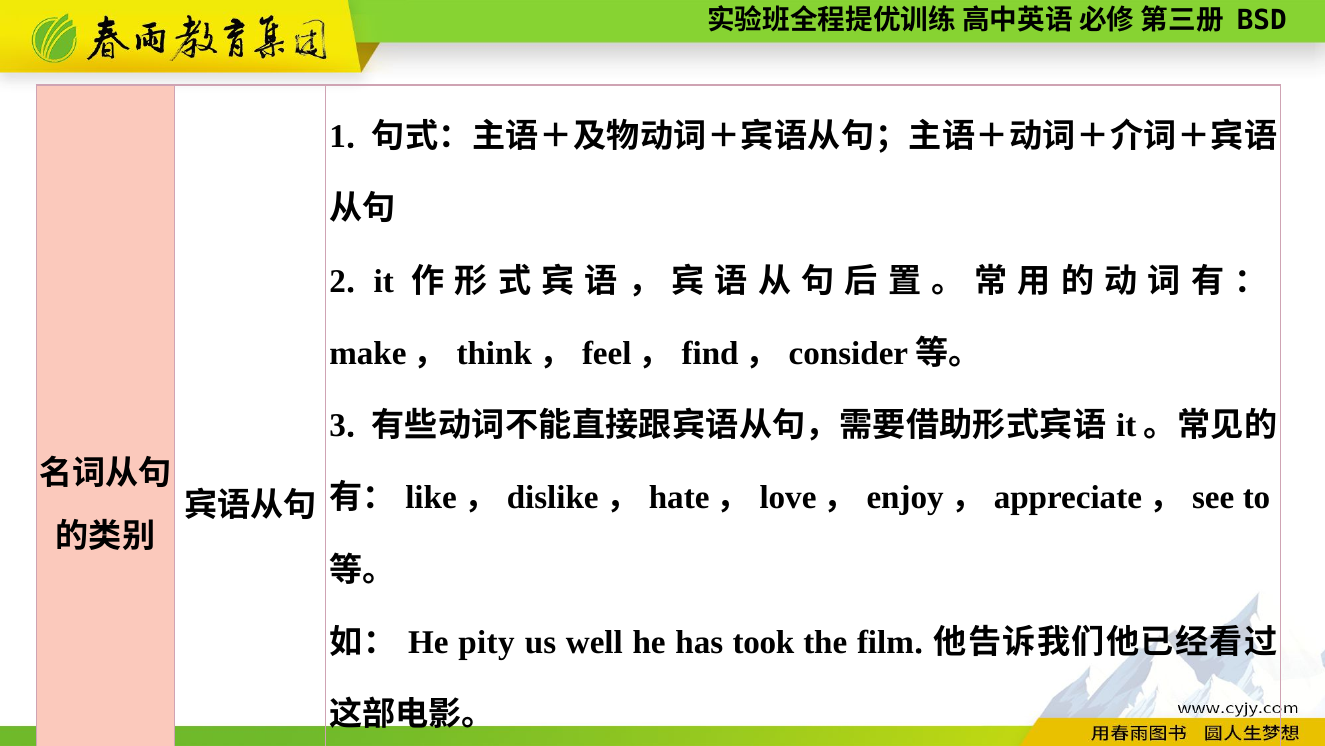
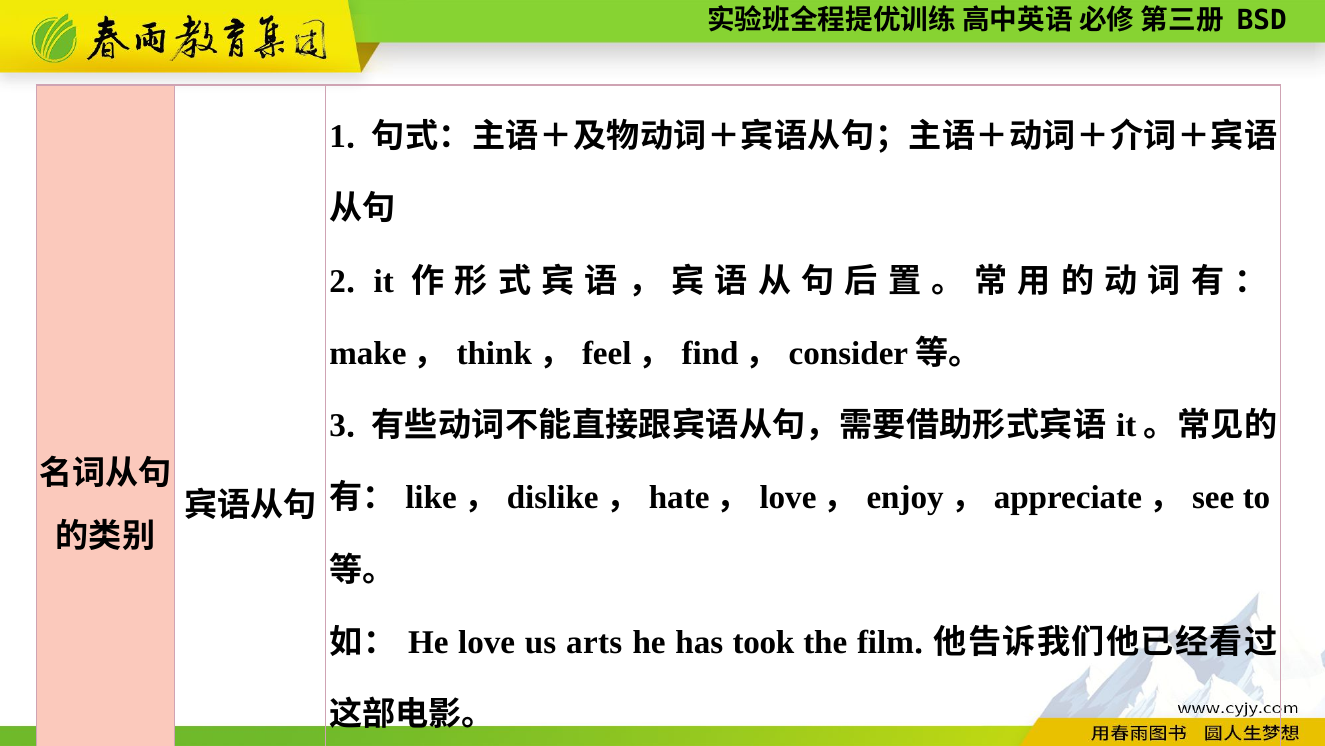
pity: pity -> love (487, 642)
well: well -> arts (594, 642)
